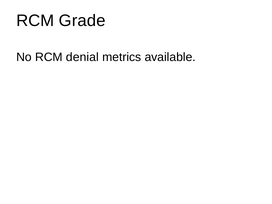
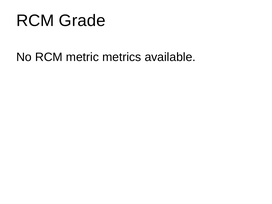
denial: denial -> metric (82, 57)
